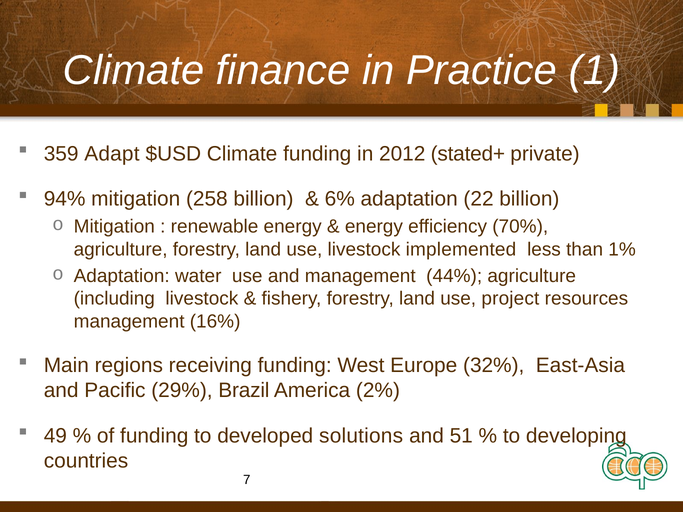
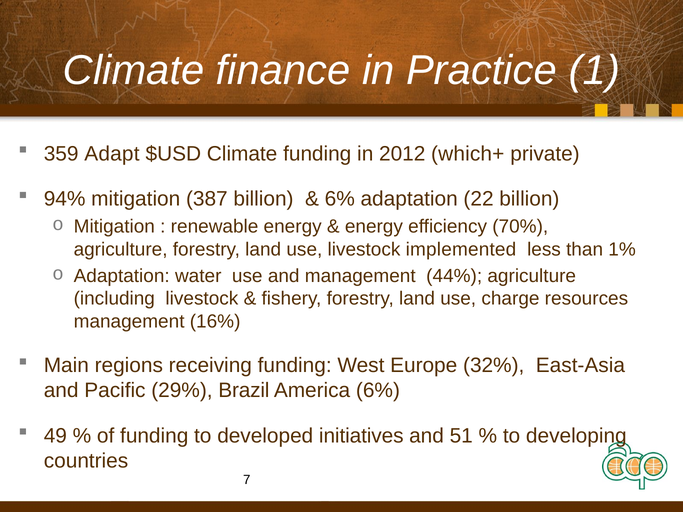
stated+: stated+ -> which+ (468, 154)
258: 258 -> 387 (207, 199)
project: project -> charge (510, 299)
America 2%: 2% -> 6% (378, 391)
solutions: solutions -> initiatives (361, 436)
